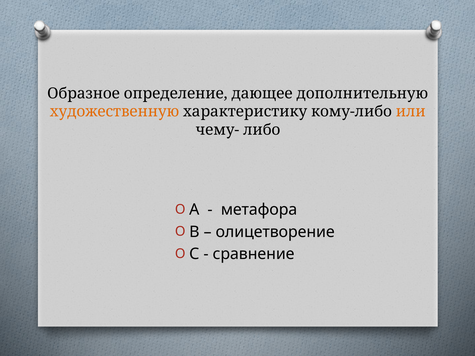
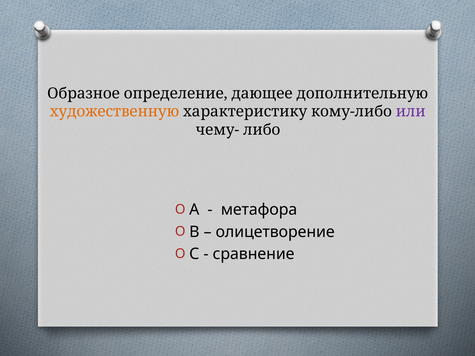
или colour: orange -> purple (411, 112)
